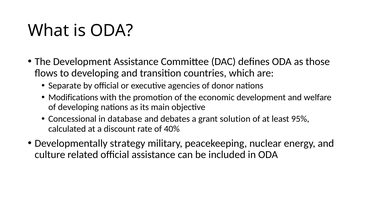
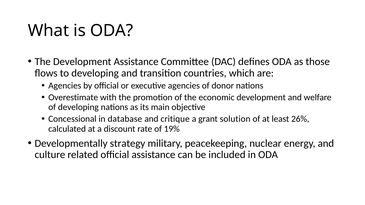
Separate: Separate -> Agencies (65, 86)
Modifications: Modifications -> Overestimate (73, 98)
debates: debates -> critique (175, 119)
95%: 95% -> 26% (300, 119)
40%: 40% -> 19% (172, 129)
